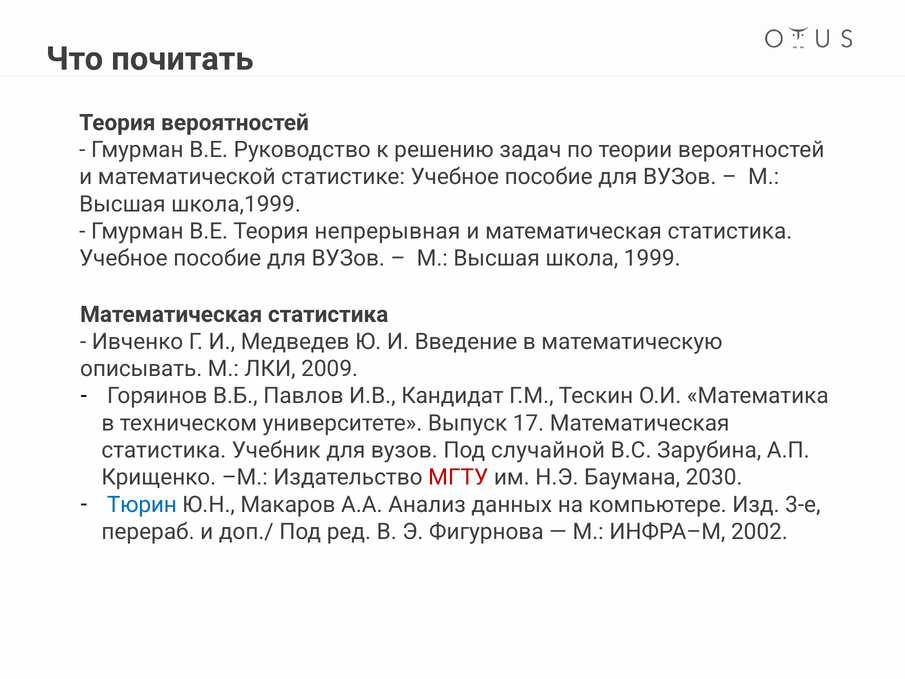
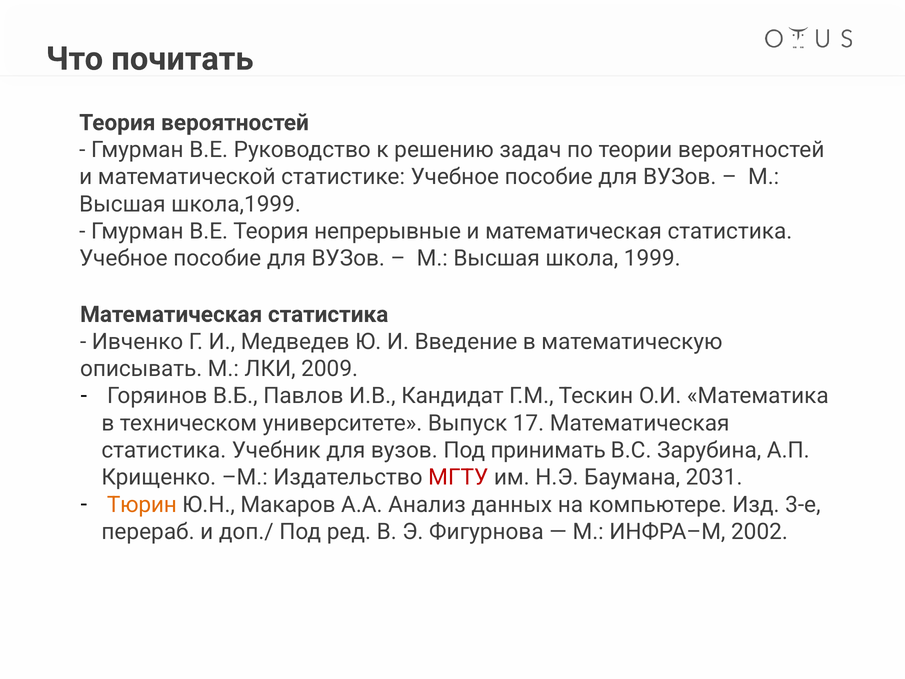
непрерывная: непрерывная -> непрерывные (388, 231)
случайной: случайной -> принимать (548, 450)
2030: 2030 -> 2031 (714, 477)
Тюрин colour: blue -> orange (142, 504)
